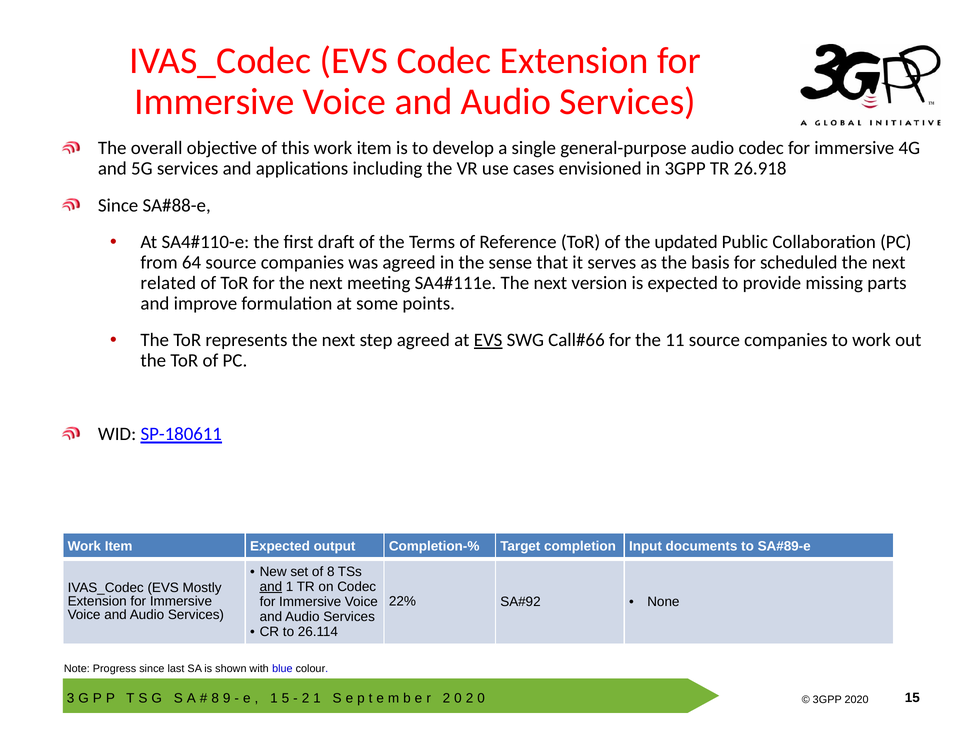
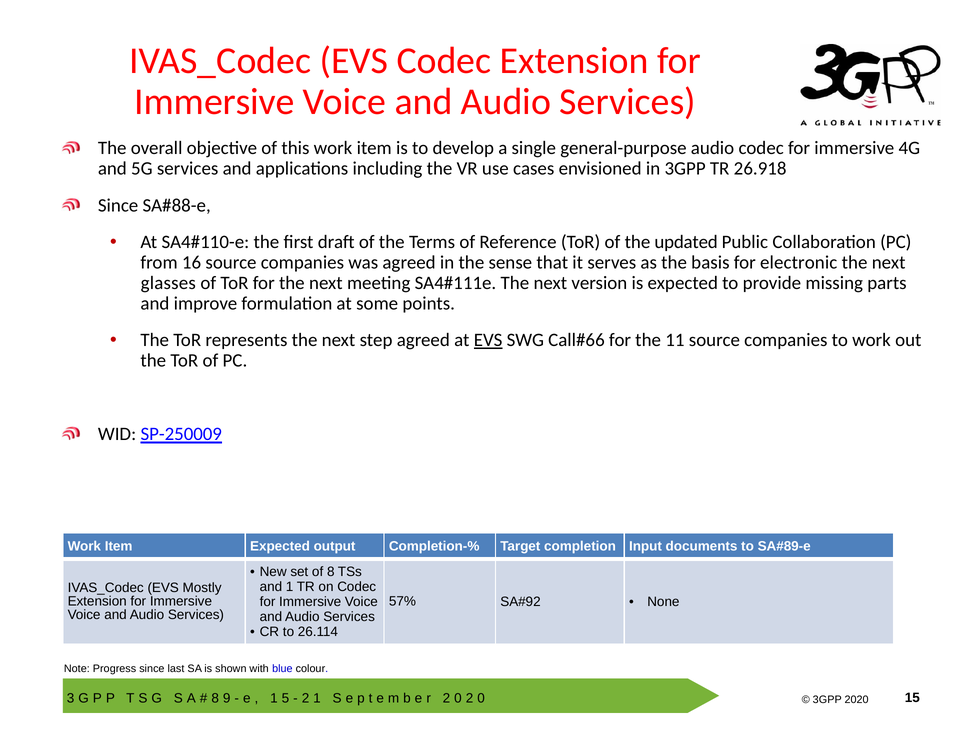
64: 64 -> 16 (192, 262)
scheduled: scheduled -> electronic (799, 262)
related: related -> glasses (168, 283)
SP-180611: SP-180611 -> SP-250009 (181, 434)
and underline: present -> none (271, 586)
22%: 22% -> 57% (402, 601)
